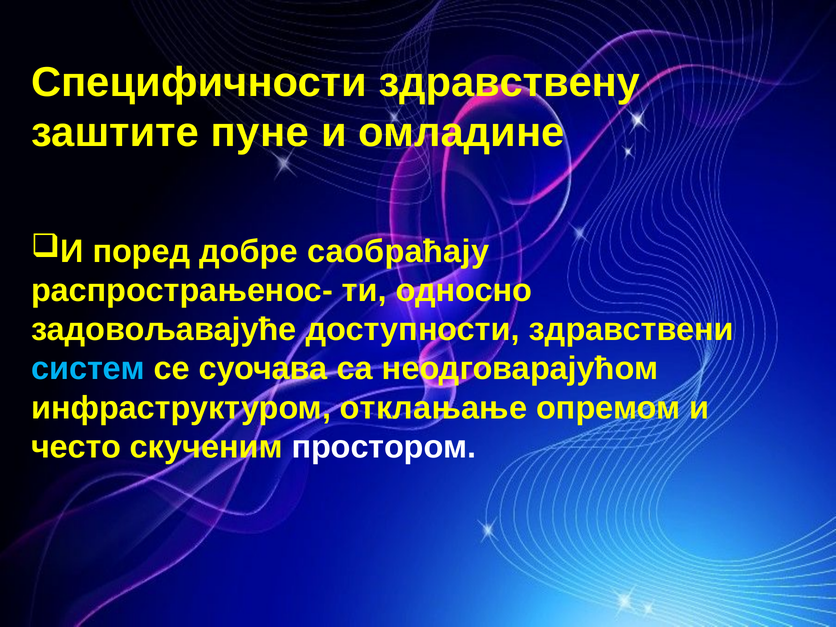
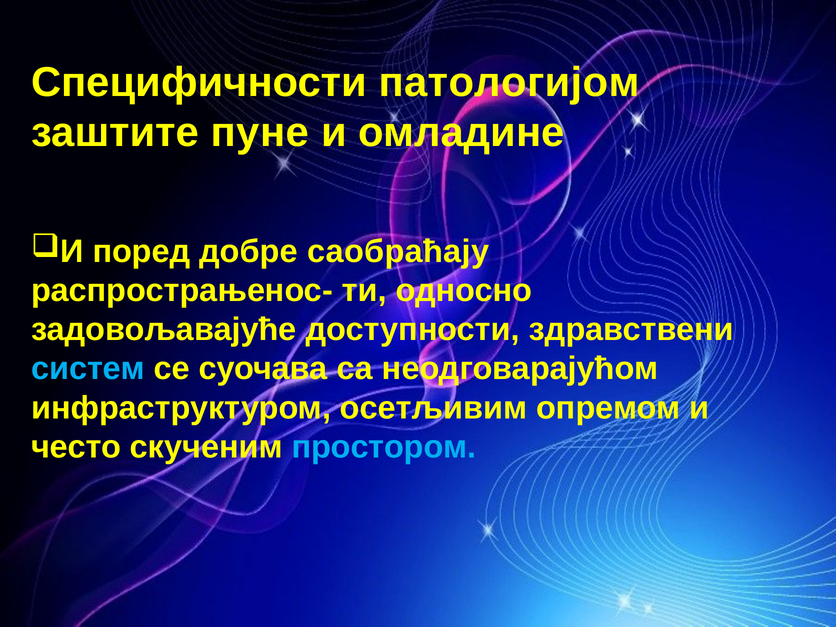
здравствену: здравствену -> патологијом (509, 82)
отклањање: отклањање -> осетљивим (434, 408)
простором colour: white -> light blue (384, 447)
